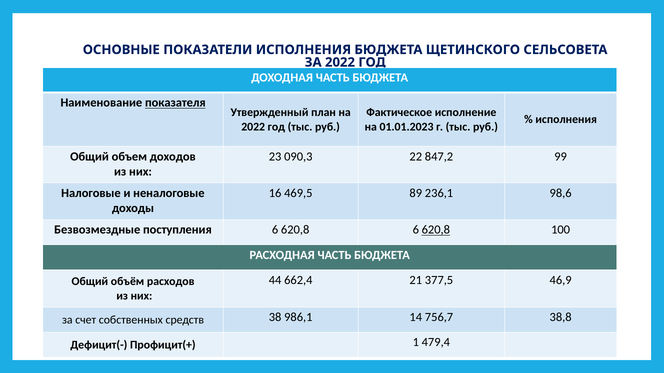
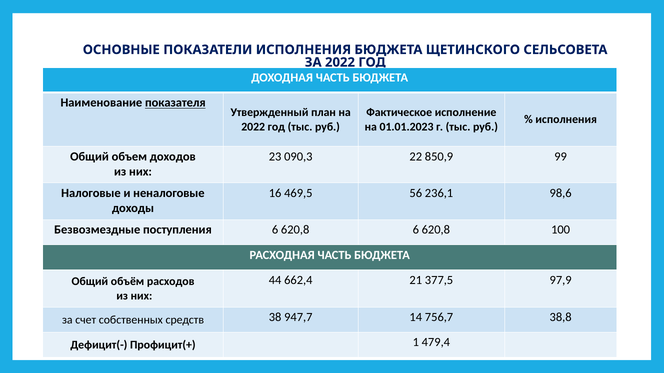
847,2: 847,2 -> 850,9 (439, 157)
89: 89 -> 56 (416, 193)
620,8 underline: present -> none (436, 230)
46,9: 46,9 -> 97,9 (561, 280)
986,1: 986,1 -> 947,7 (298, 318)
